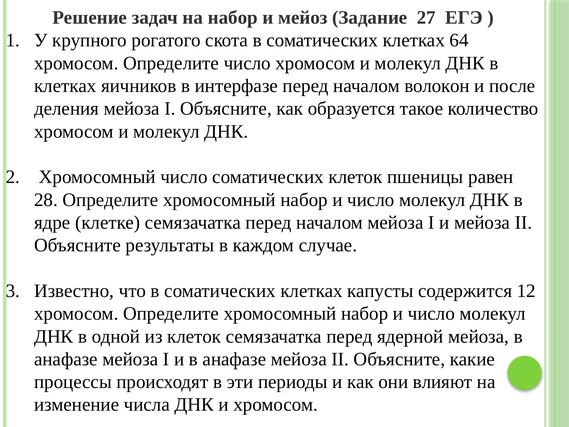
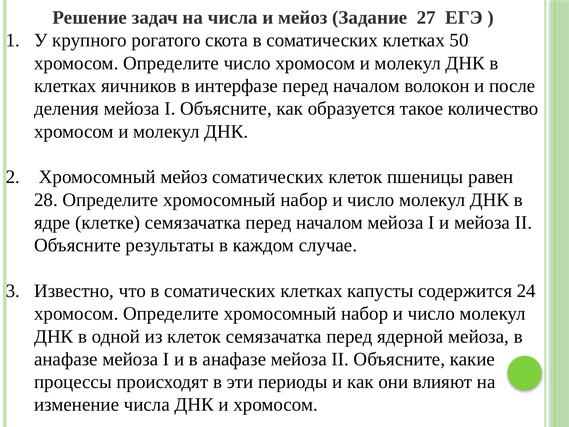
на набор: набор -> числа (233, 18)
64: 64 -> 50 (459, 40)
Хромосомный число: число -> мейоз (184, 177)
12: 12 -> 24 (526, 291)
